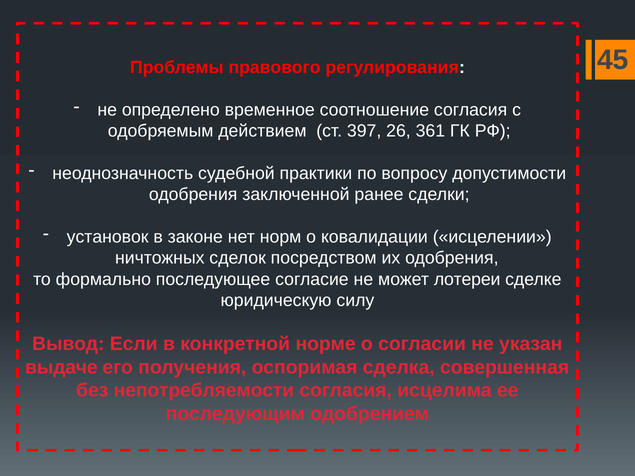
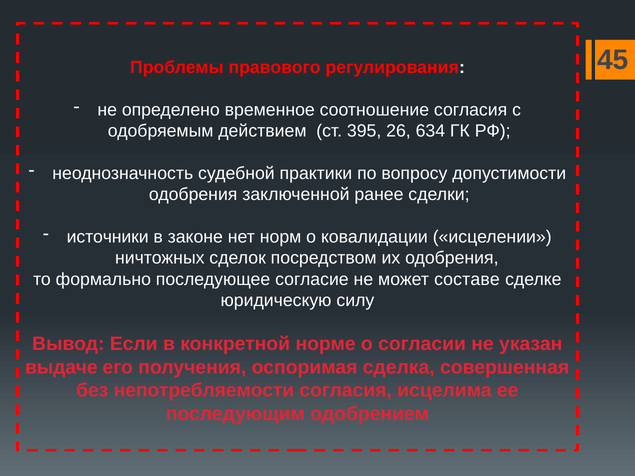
397: 397 -> 395 (364, 131)
361: 361 -> 634 (430, 131)
установок: установок -> источники (108, 237)
лотереи: лотереи -> составе (467, 279)
